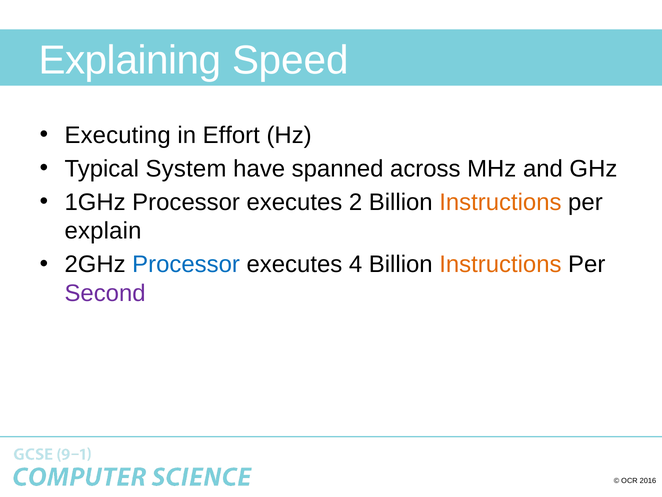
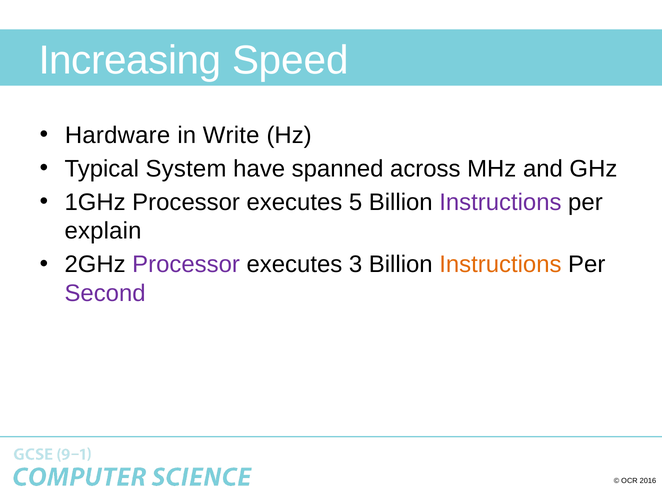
Explaining: Explaining -> Increasing (130, 60)
Executing: Executing -> Hardware (118, 135)
Effort: Effort -> Write (231, 135)
2: 2 -> 5 (356, 202)
Instructions colour: orange -> purple (500, 202)
Processor colour: blue -> purple (186, 264)
4: 4 -> 3 (356, 264)
